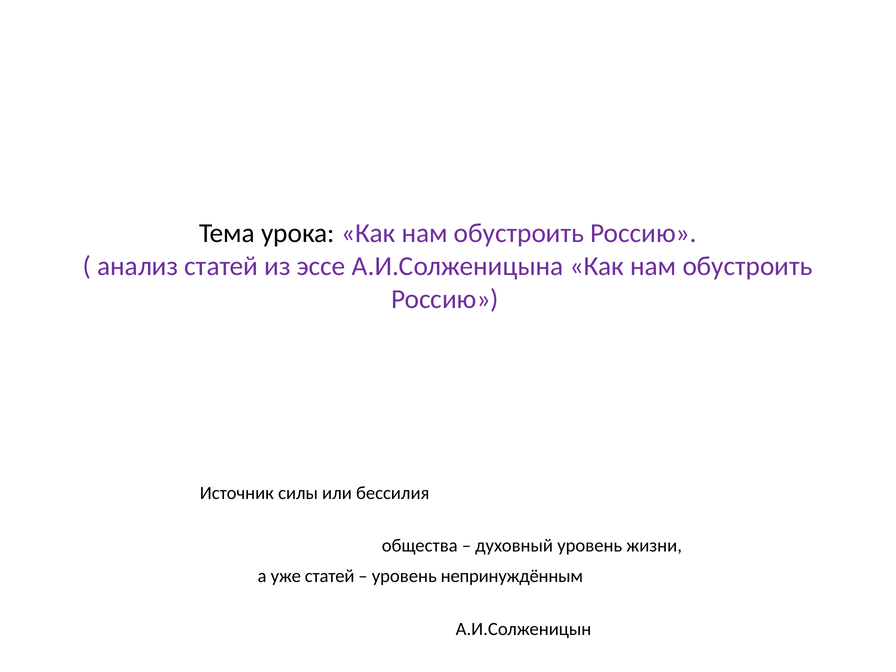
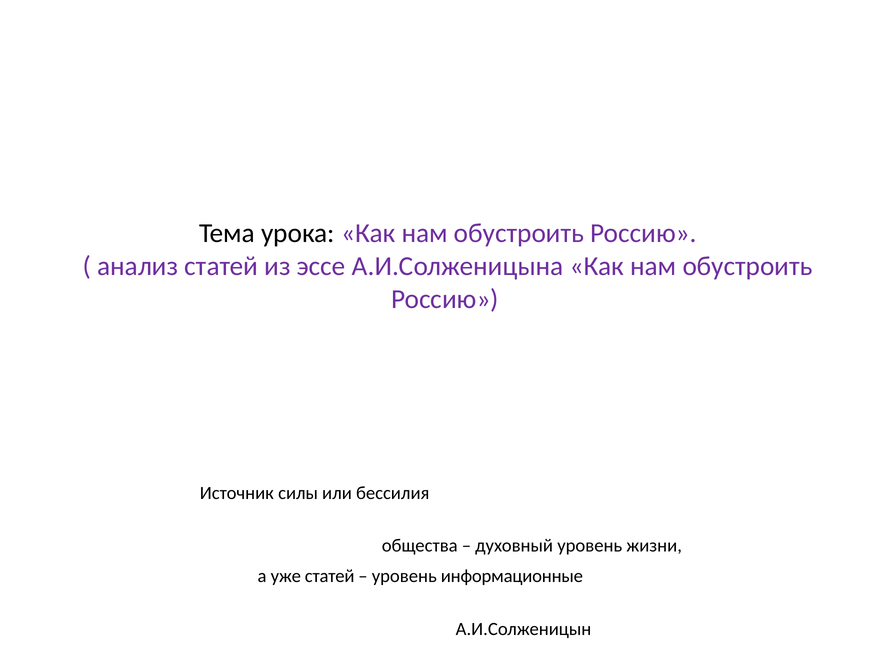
непринуждённым: непринуждённым -> информационные (512, 576)
